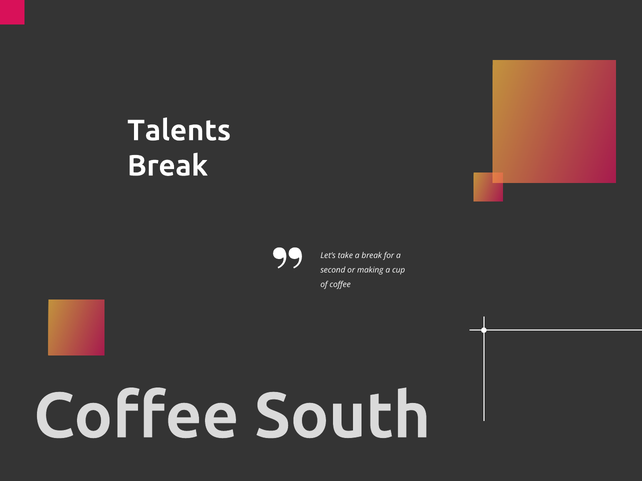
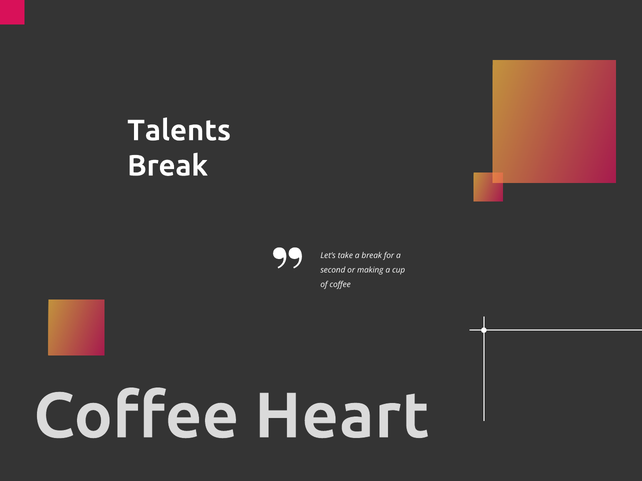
South: South -> Heart (342, 417)
